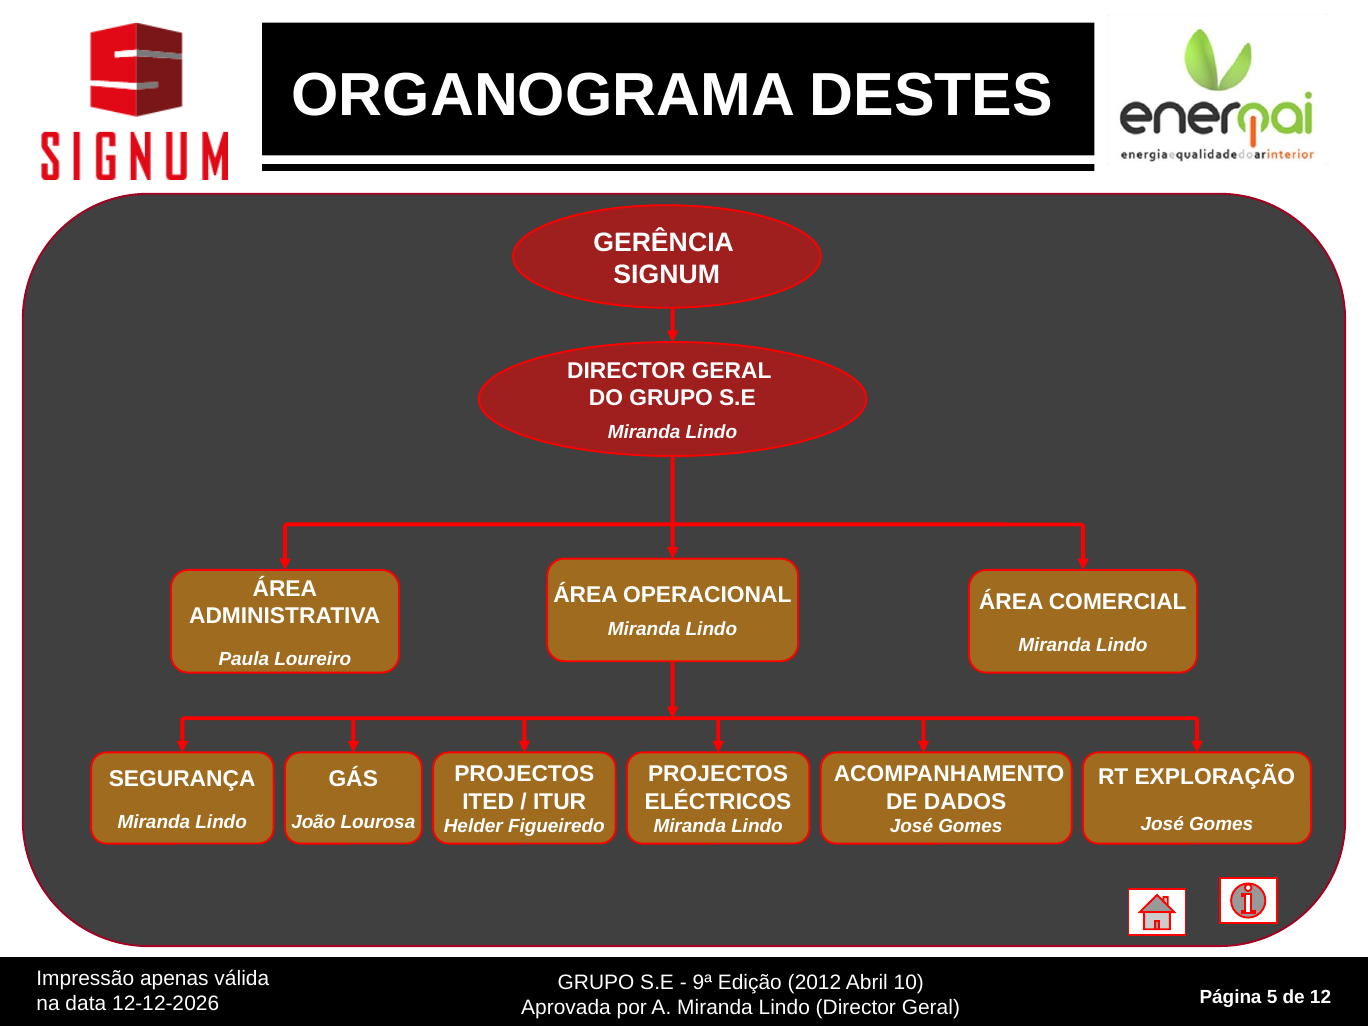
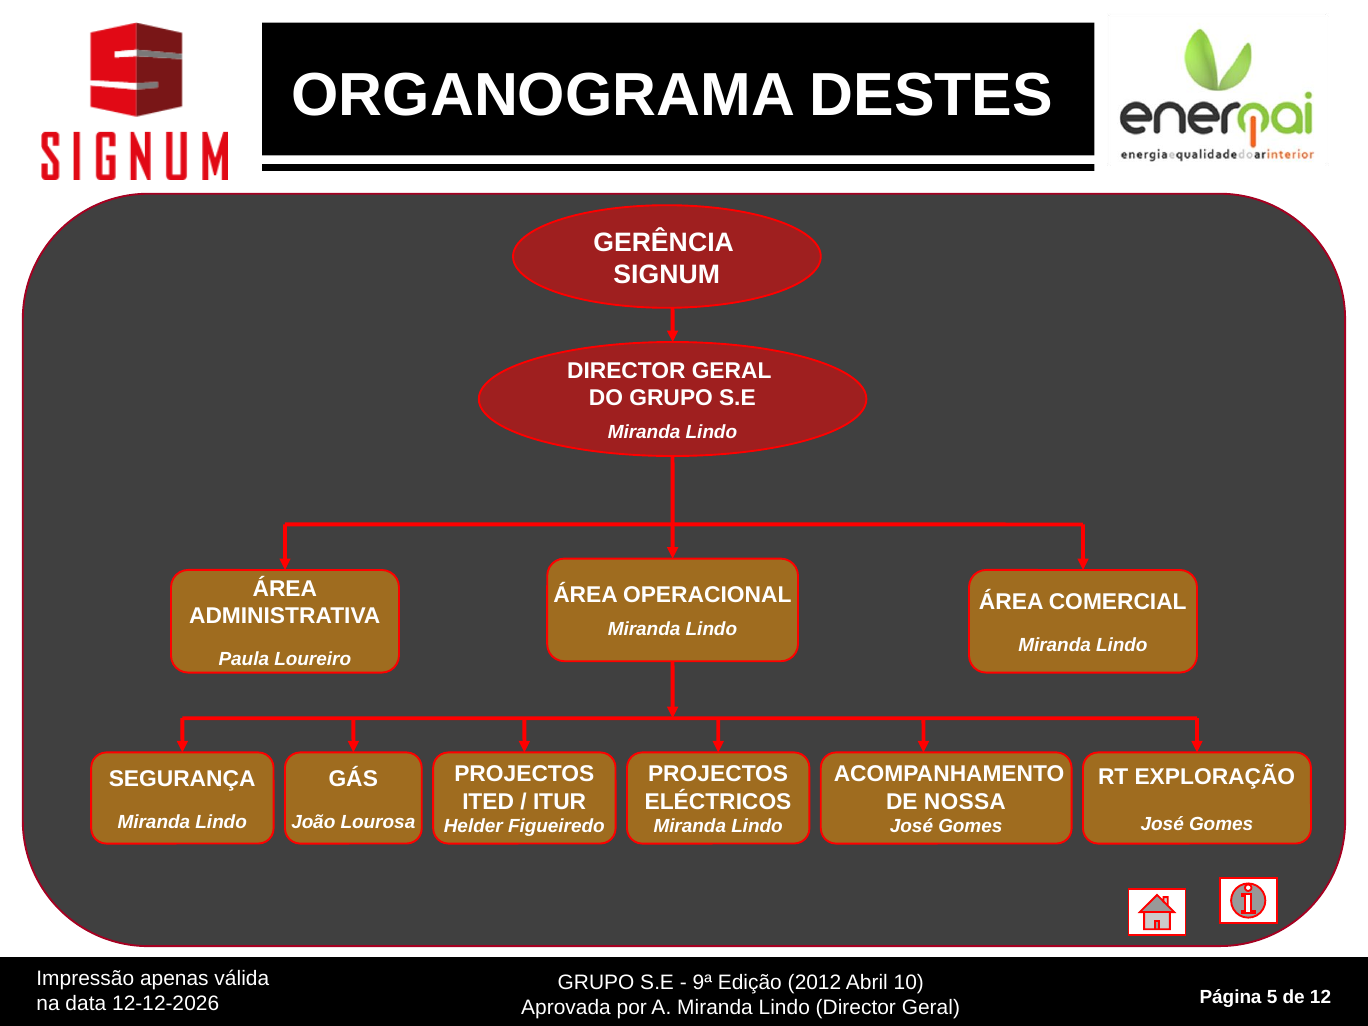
DADOS: DADOS -> NOSSA (965, 802)
